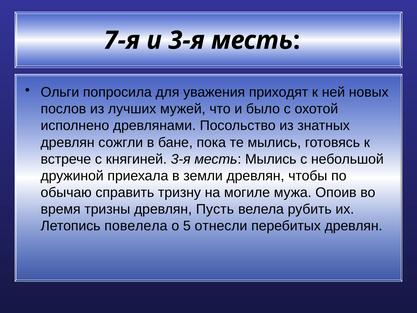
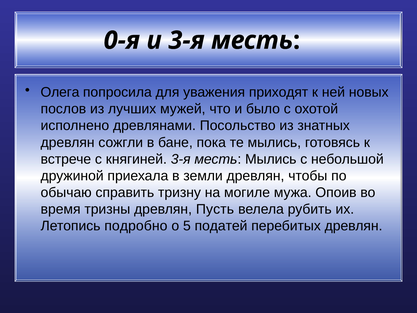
7-я: 7-я -> 0-я (122, 40)
Ольги: Ольги -> Олега (60, 92)
повелела: повелела -> подробно (136, 226)
отнесли: отнесли -> податей (221, 226)
